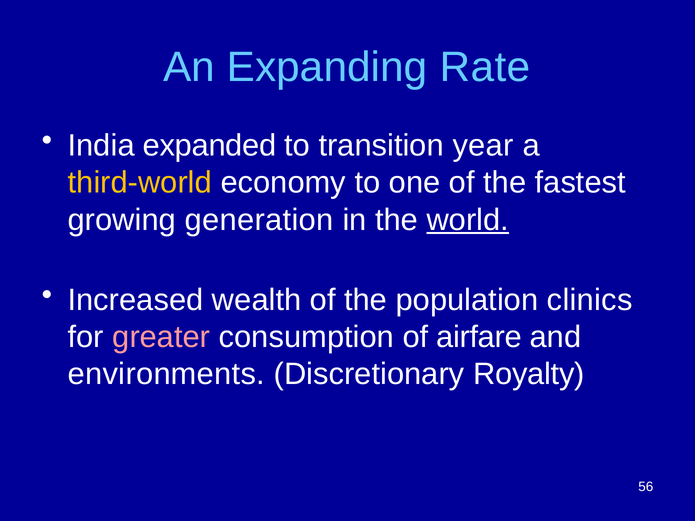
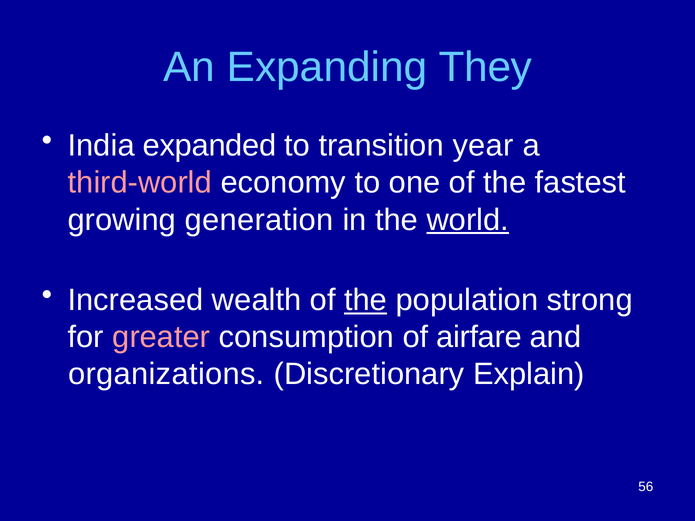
Rate: Rate -> They (485, 67)
third-world colour: yellow -> pink (140, 183)
the underline: none -> present (366, 300)
clinics: clinics -> strong (590, 300)
environments: environments -> organizations (166, 374)
Royalty: Royalty -> Explain (529, 374)
